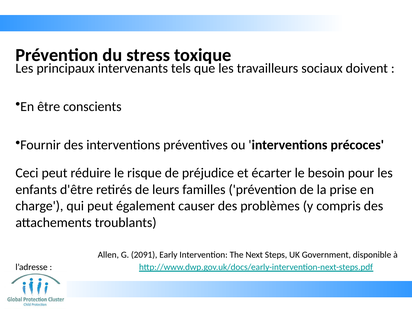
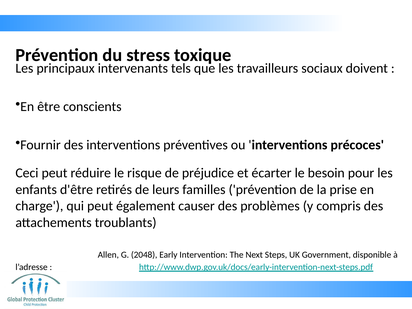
2091: 2091 -> 2048 (144, 255)
